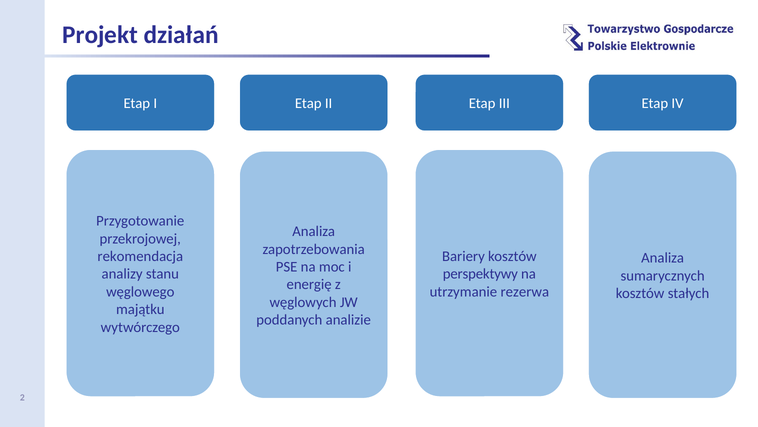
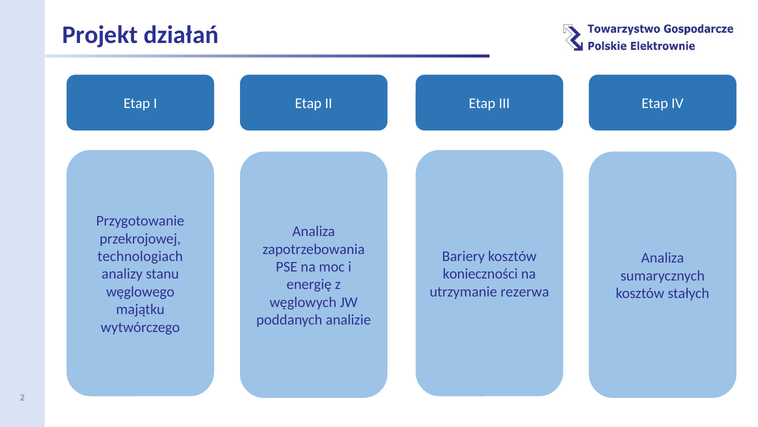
rekomendacja: rekomendacja -> technologiach (140, 256)
perspektywy: perspektywy -> konieczności (480, 274)
